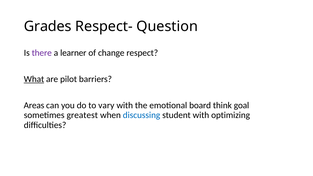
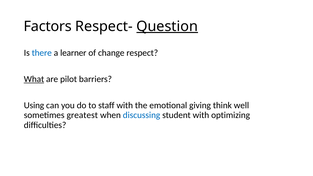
Grades: Grades -> Factors (48, 26)
Question underline: none -> present (167, 26)
there colour: purple -> blue (42, 53)
Areas: Areas -> Using (34, 105)
vary: vary -> staff (106, 105)
board: board -> giving (200, 105)
goal: goal -> well (241, 105)
